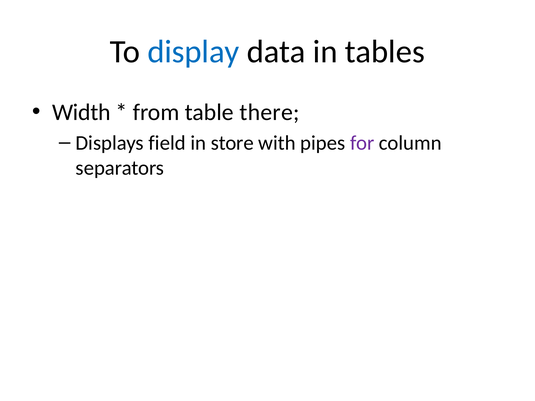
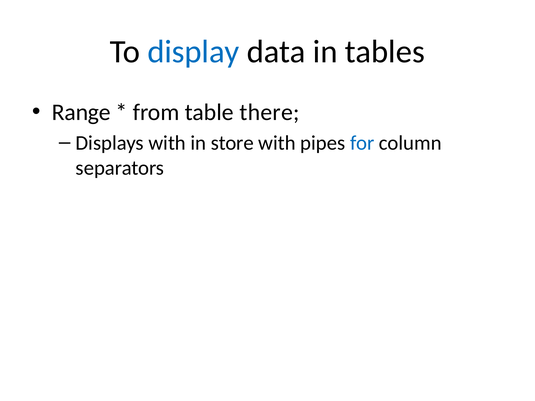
Width: Width -> Range (81, 112)
Displays field: field -> with (167, 143)
for colour: purple -> blue (362, 143)
